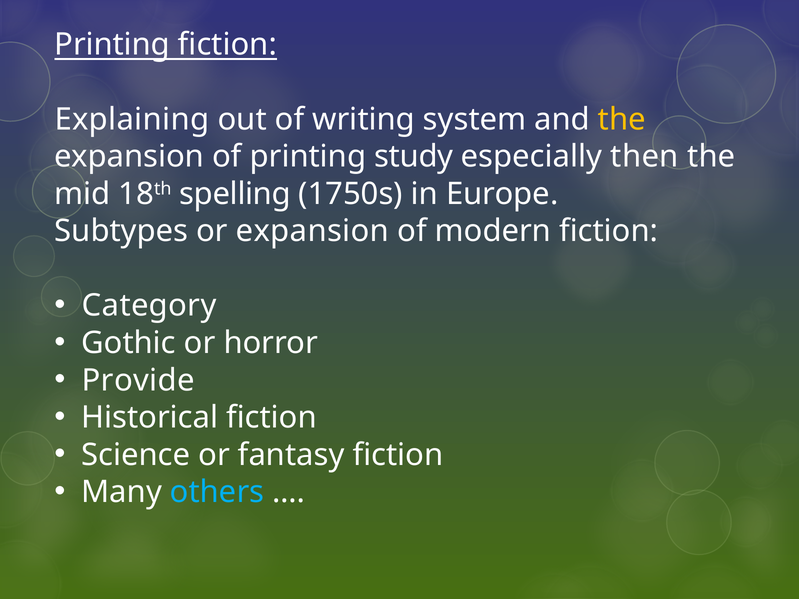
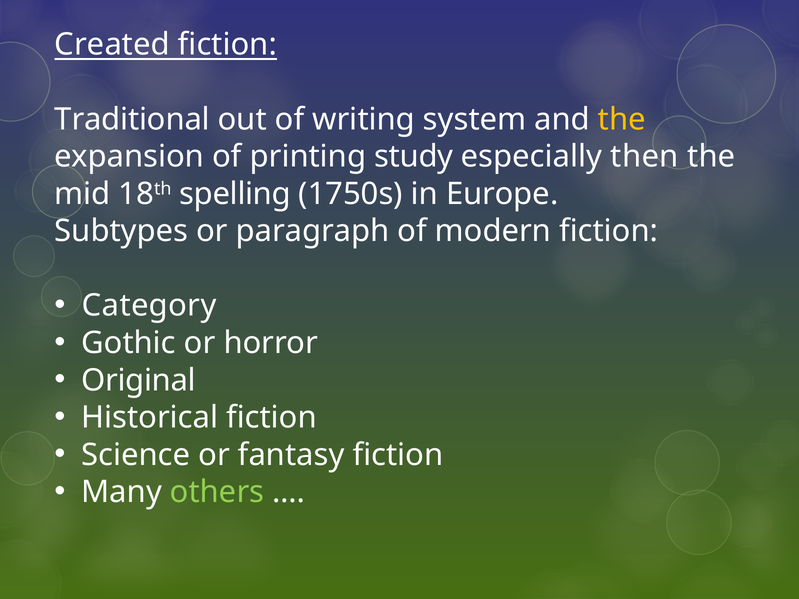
Printing: Printing -> Created (112, 45)
Explaining: Explaining -> Traditional (132, 119)
or expansion: expansion -> paragraph (313, 231)
Provide: Provide -> Original (138, 380)
others colour: light blue -> light green (217, 492)
